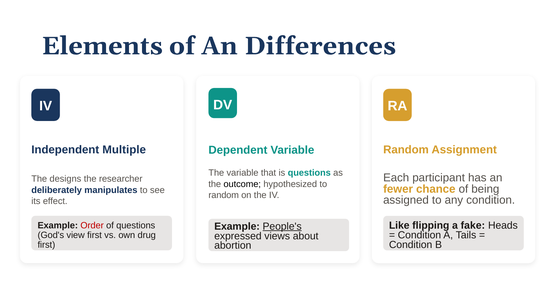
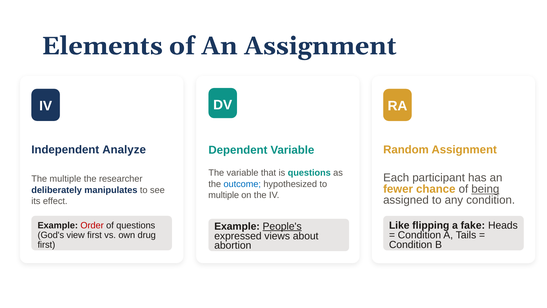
An Differences: Differences -> Assignment (320, 46)
Multiple: Multiple -> Analyze (124, 149)
The designs: designs -> multiple (65, 179)
outcome colour: black -> blue (242, 184)
being underline: none -> present (485, 189)
random: random -> multiple (224, 195)
